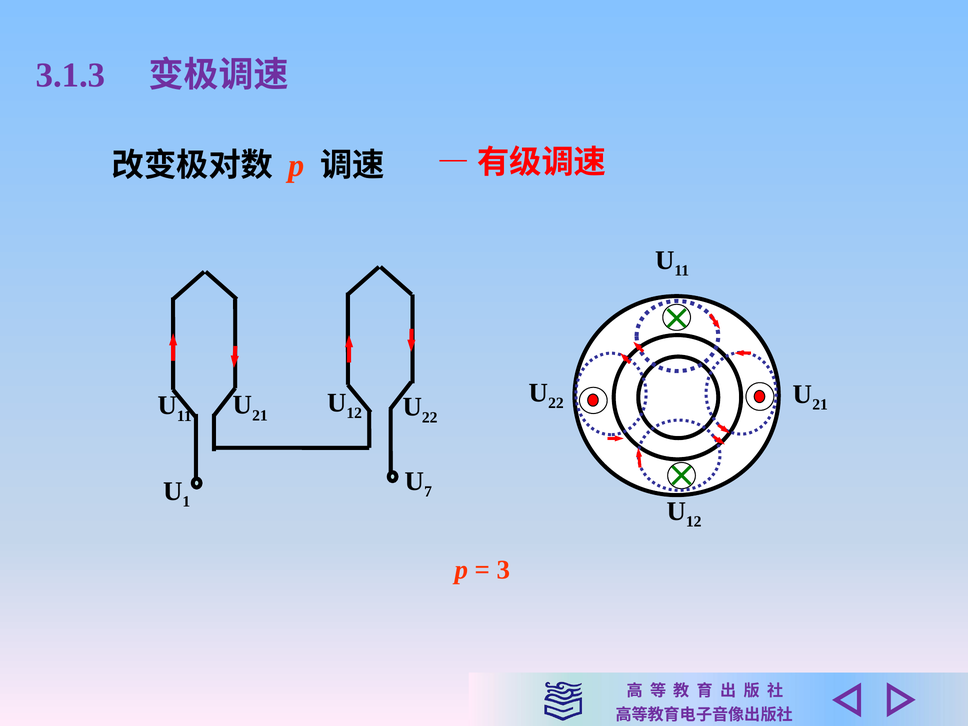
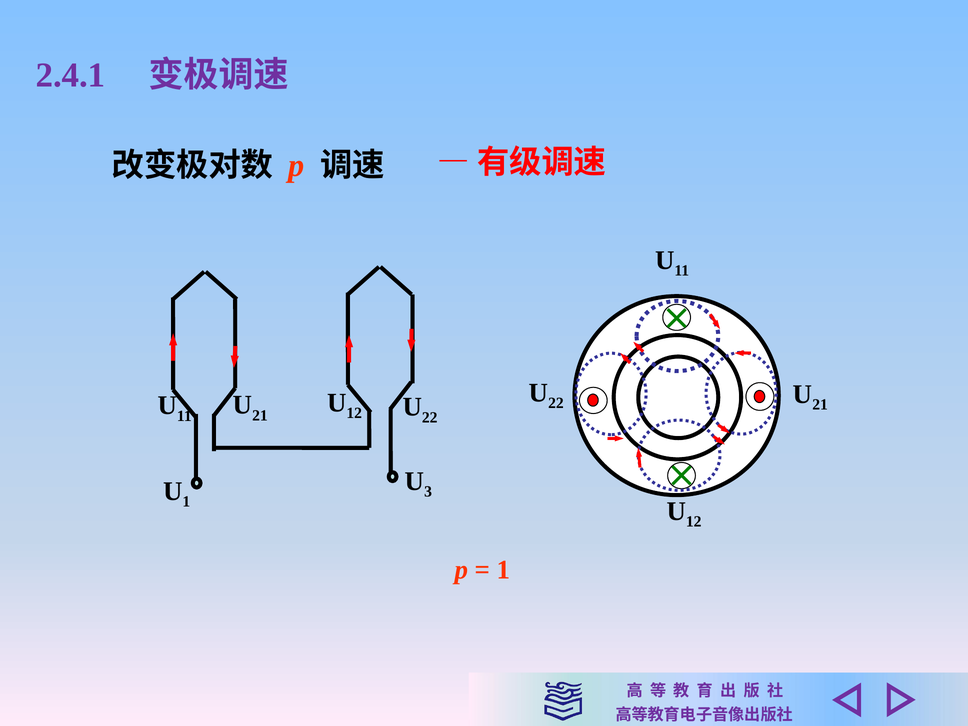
3.1.3: 3.1.3 -> 2.4.1 (71, 75)
7: 7 -> 3 (428, 492)
3: 3 -> 1 (503, 570)
